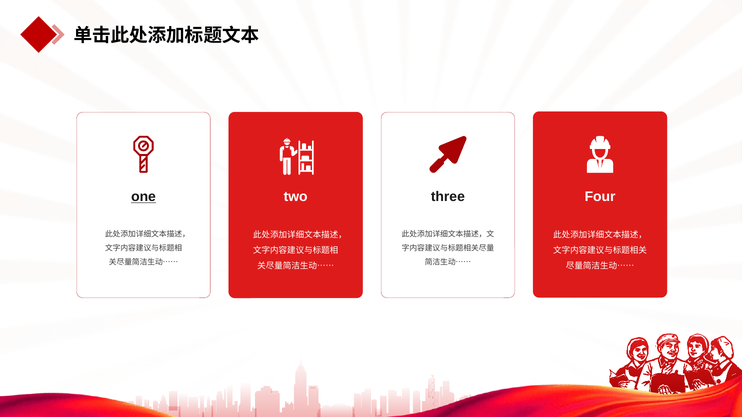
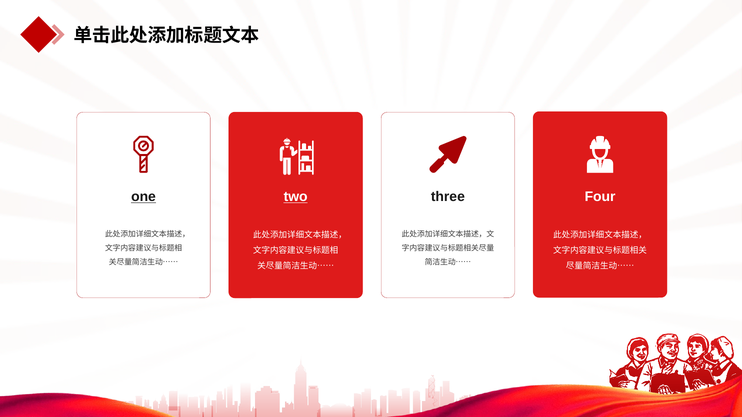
two underline: none -> present (296, 197)
